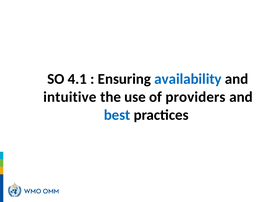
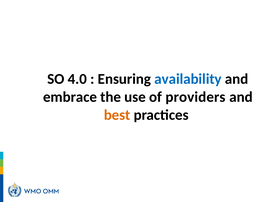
4.1: 4.1 -> 4.0 (77, 79)
intuitive: intuitive -> embrace (70, 97)
best colour: blue -> orange (117, 115)
